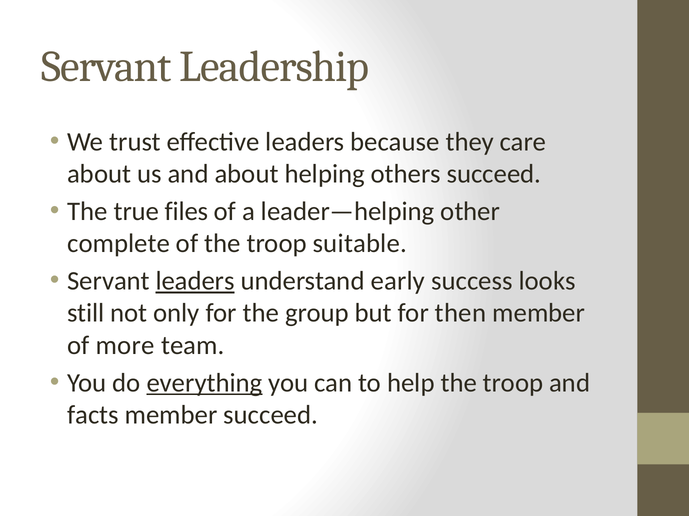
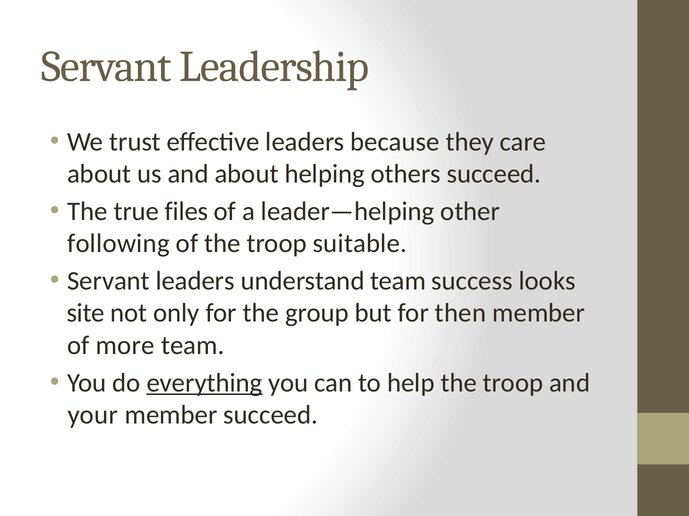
complete: complete -> following (118, 244)
leaders underline: present -> none (195, 281)
understand early: early -> team (398, 281)
still: still -> site (86, 314)
facts: facts -> your (93, 415)
